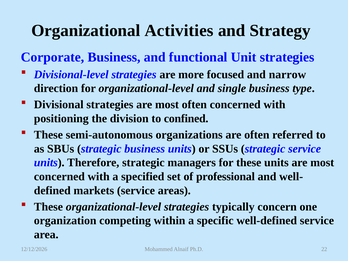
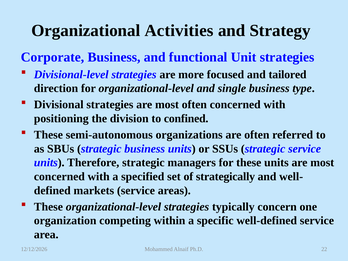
narrow: narrow -> tailored (288, 74)
professional: professional -> strategically (225, 177)
